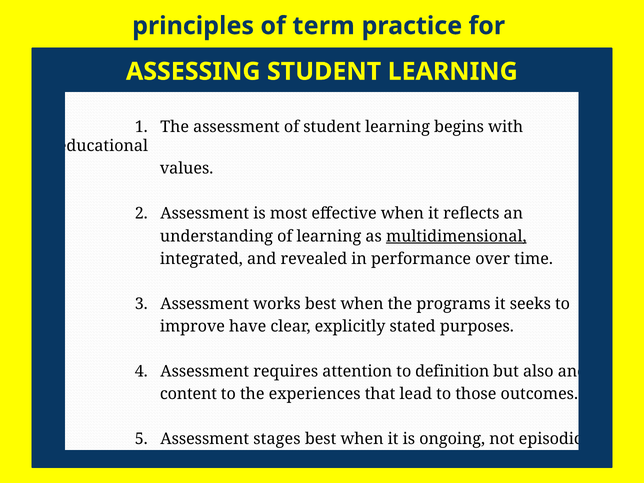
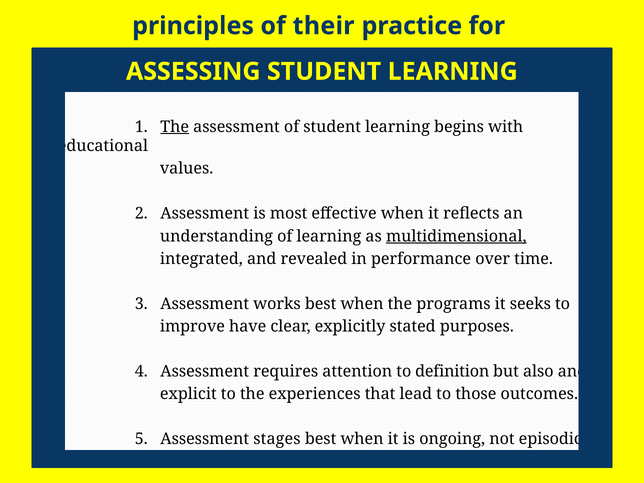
term: term -> their (324, 26)
The underline: none -> present (175, 127)
content: content -> explicit (188, 394)
